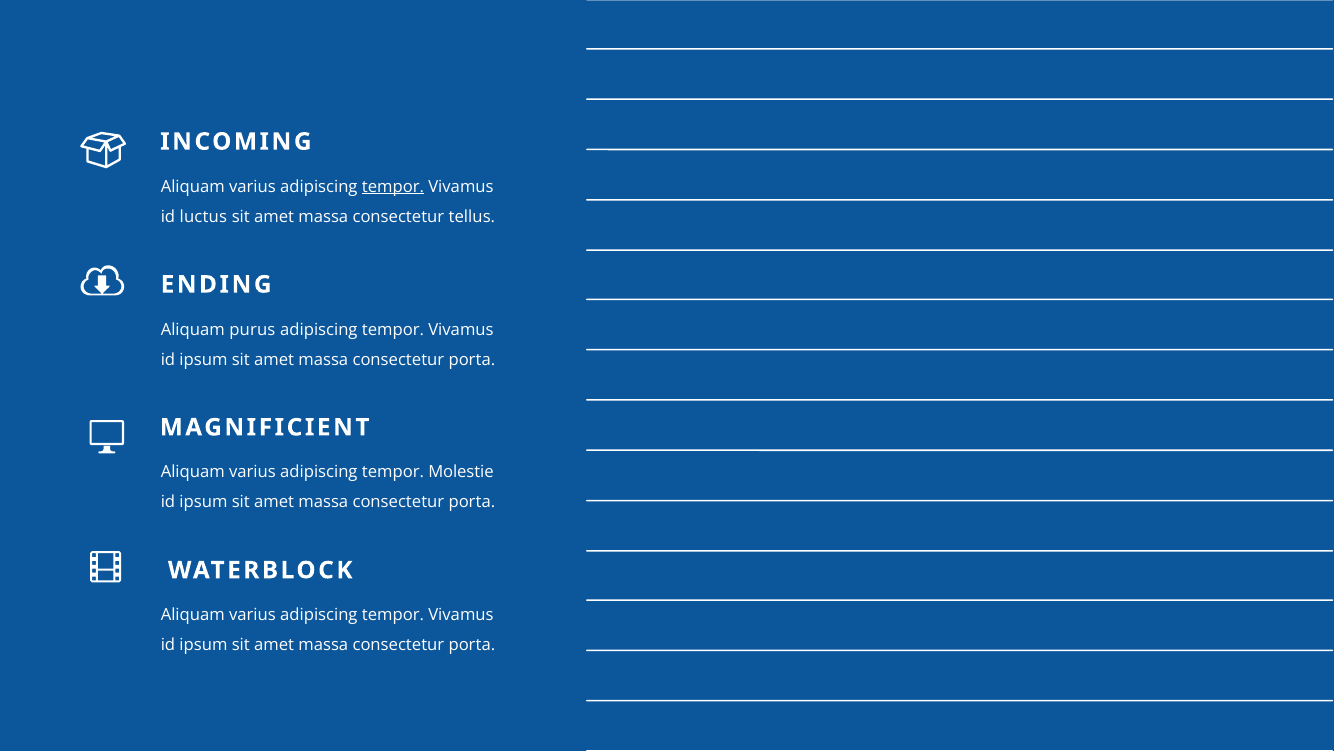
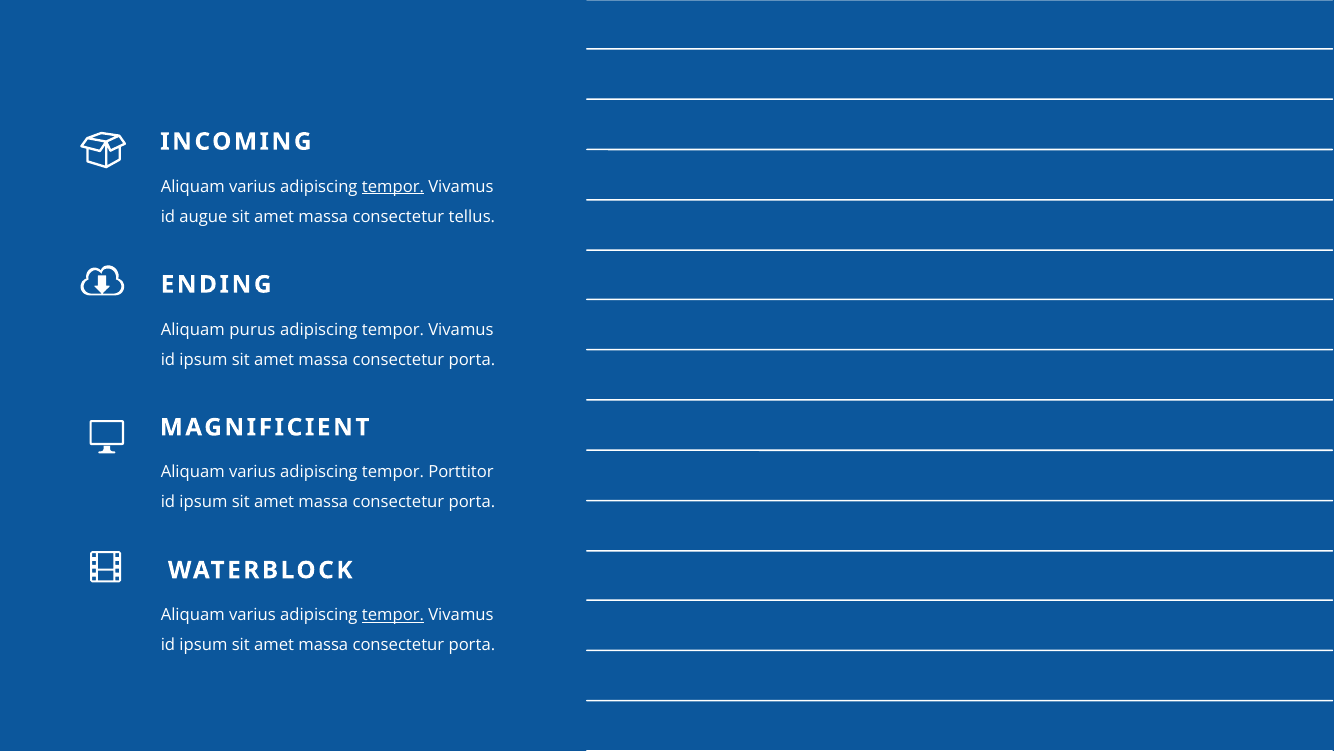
luctus: luctus -> augue (203, 216)
Molestie: Molestie -> Porttitor (461, 472)
tempor underline: none -> present (393, 615)
